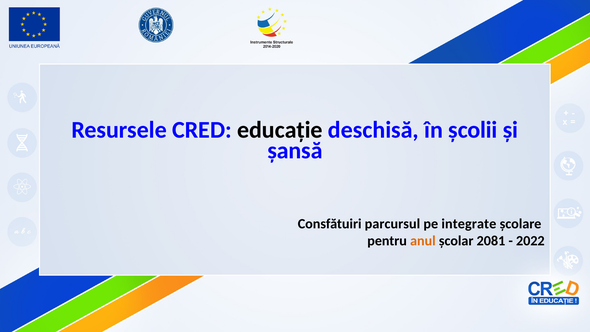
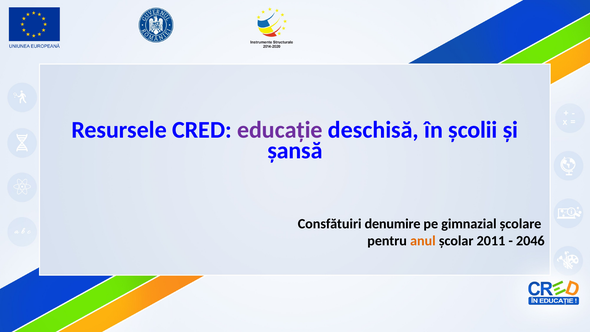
educație colour: black -> purple (280, 130)
parcursul: parcursul -> denumire (393, 224)
integrate: integrate -> gimnazial (469, 224)
2081: 2081 -> 2011 (491, 241)
2022: 2022 -> 2046 (530, 241)
